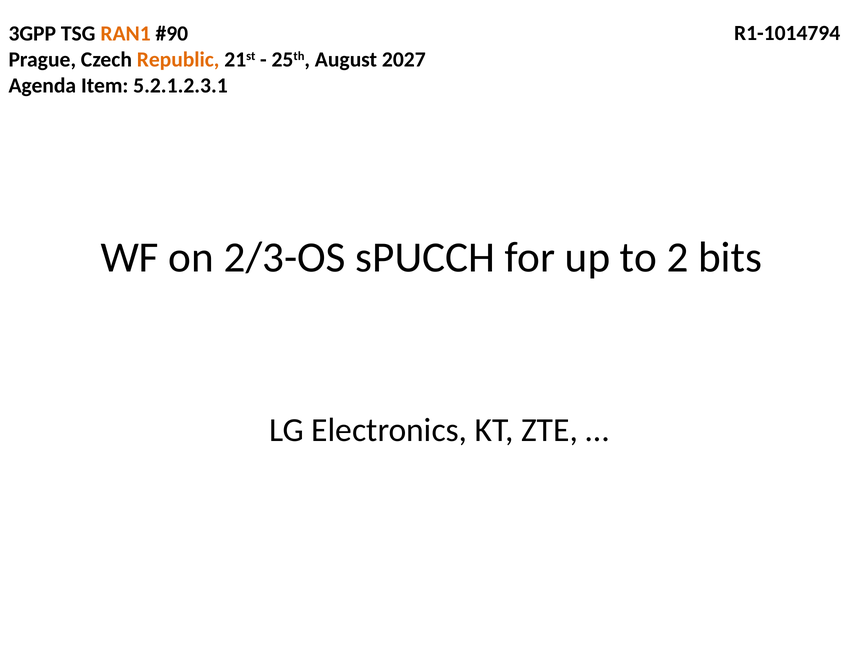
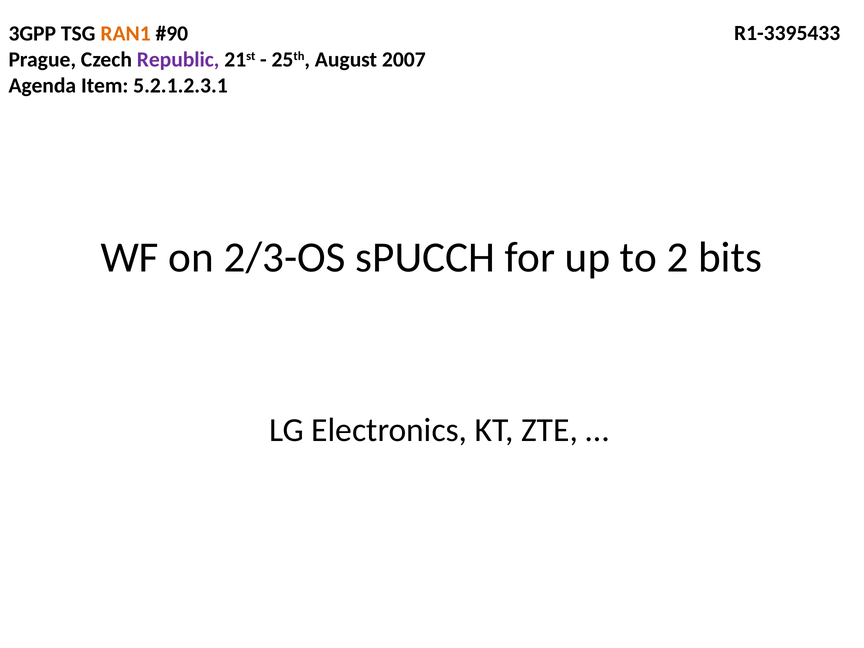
R1-1014794: R1-1014794 -> R1-3395433 (787, 33)
Republic colour: orange -> purple (178, 60)
2027: 2027 -> 2007 (404, 60)
